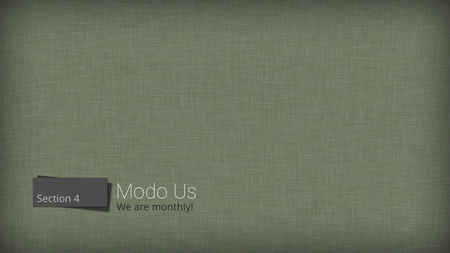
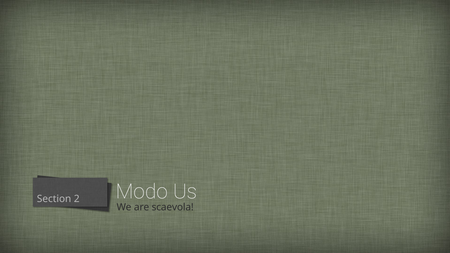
4: 4 -> 2 (77, 199)
monthly: monthly -> scaevola (173, 207)
